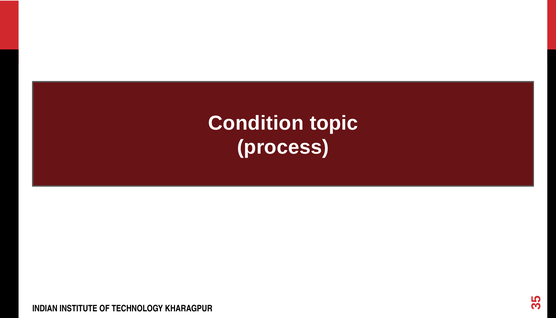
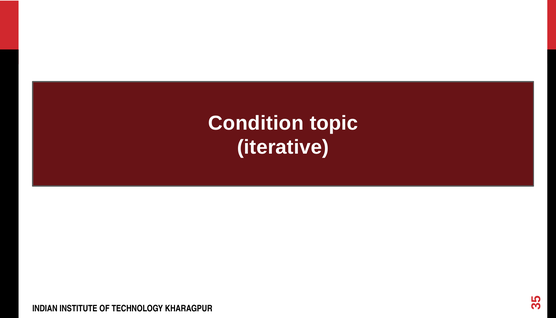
process: process -> iterative (283, 147)
